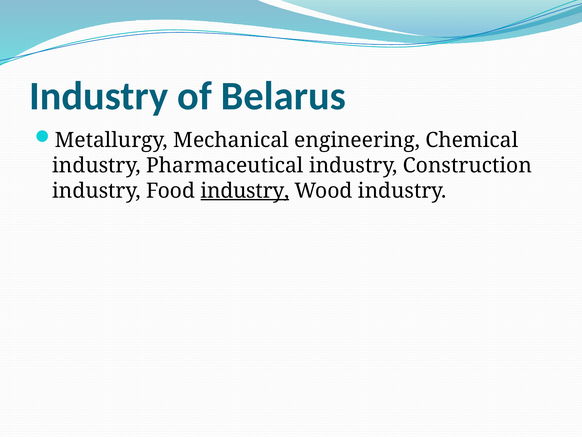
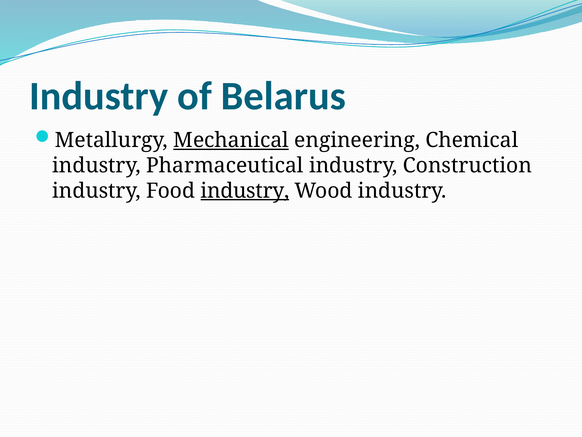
Mechanical underline: none -> present (231, 140)
